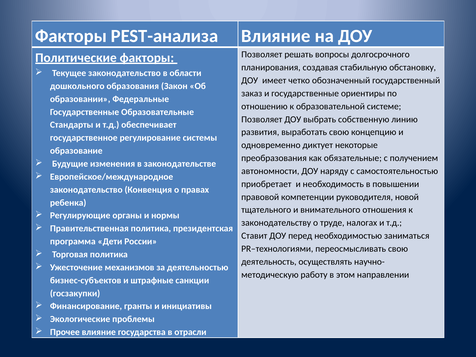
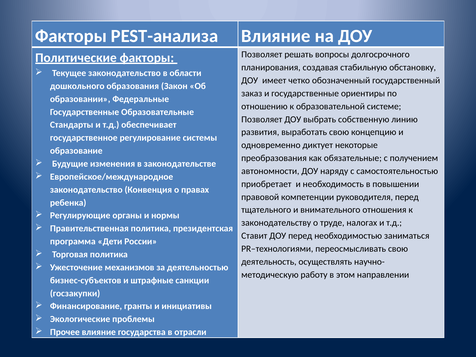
руководителя новой: новой -> перед (407, 197)
